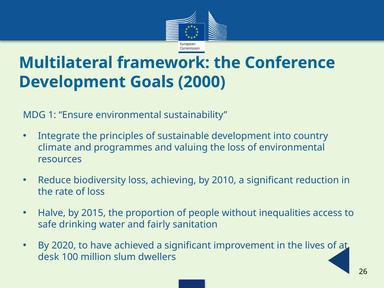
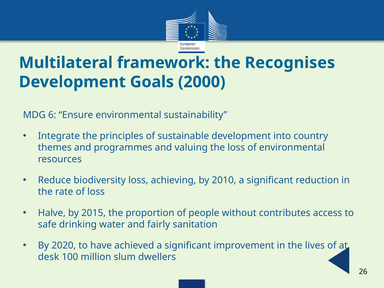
Conference: Conference -> Recognises (290, 63)
1: 1 -> 6 (52, 115)
climate: climate -> themes (55, 148)
inequalities: inequalities -> contributes (285, 213)
